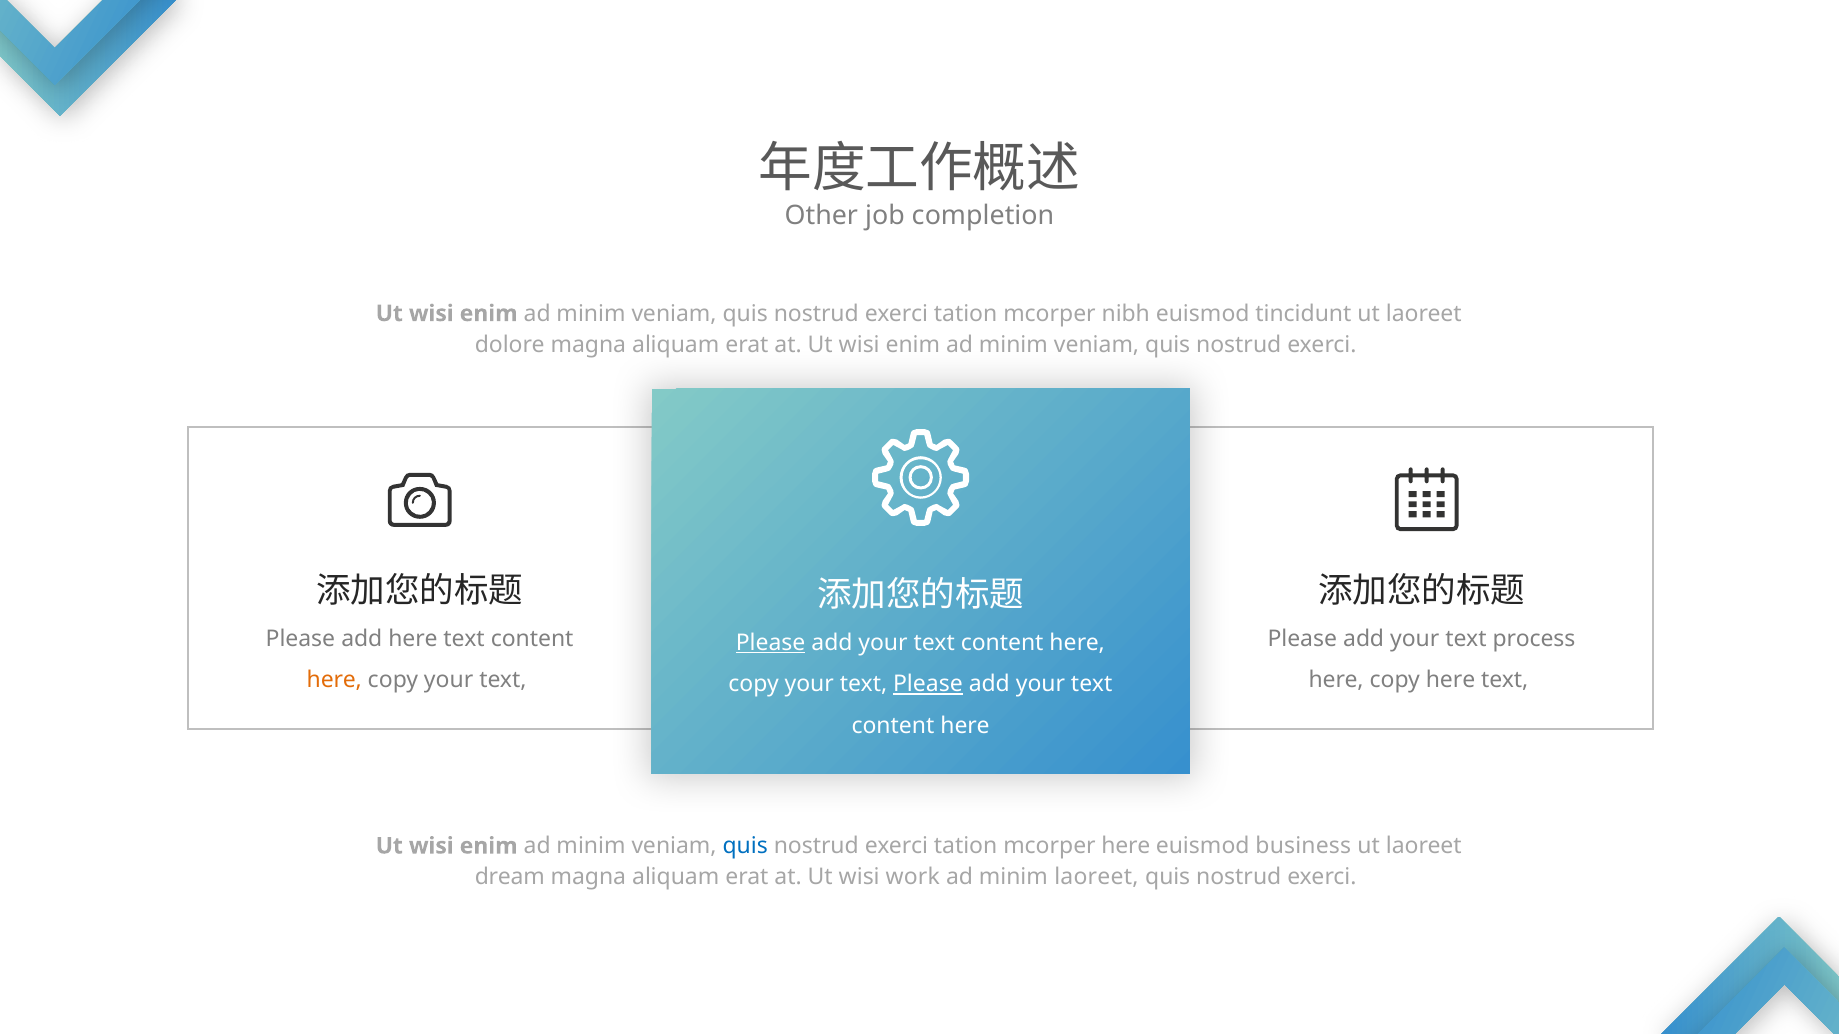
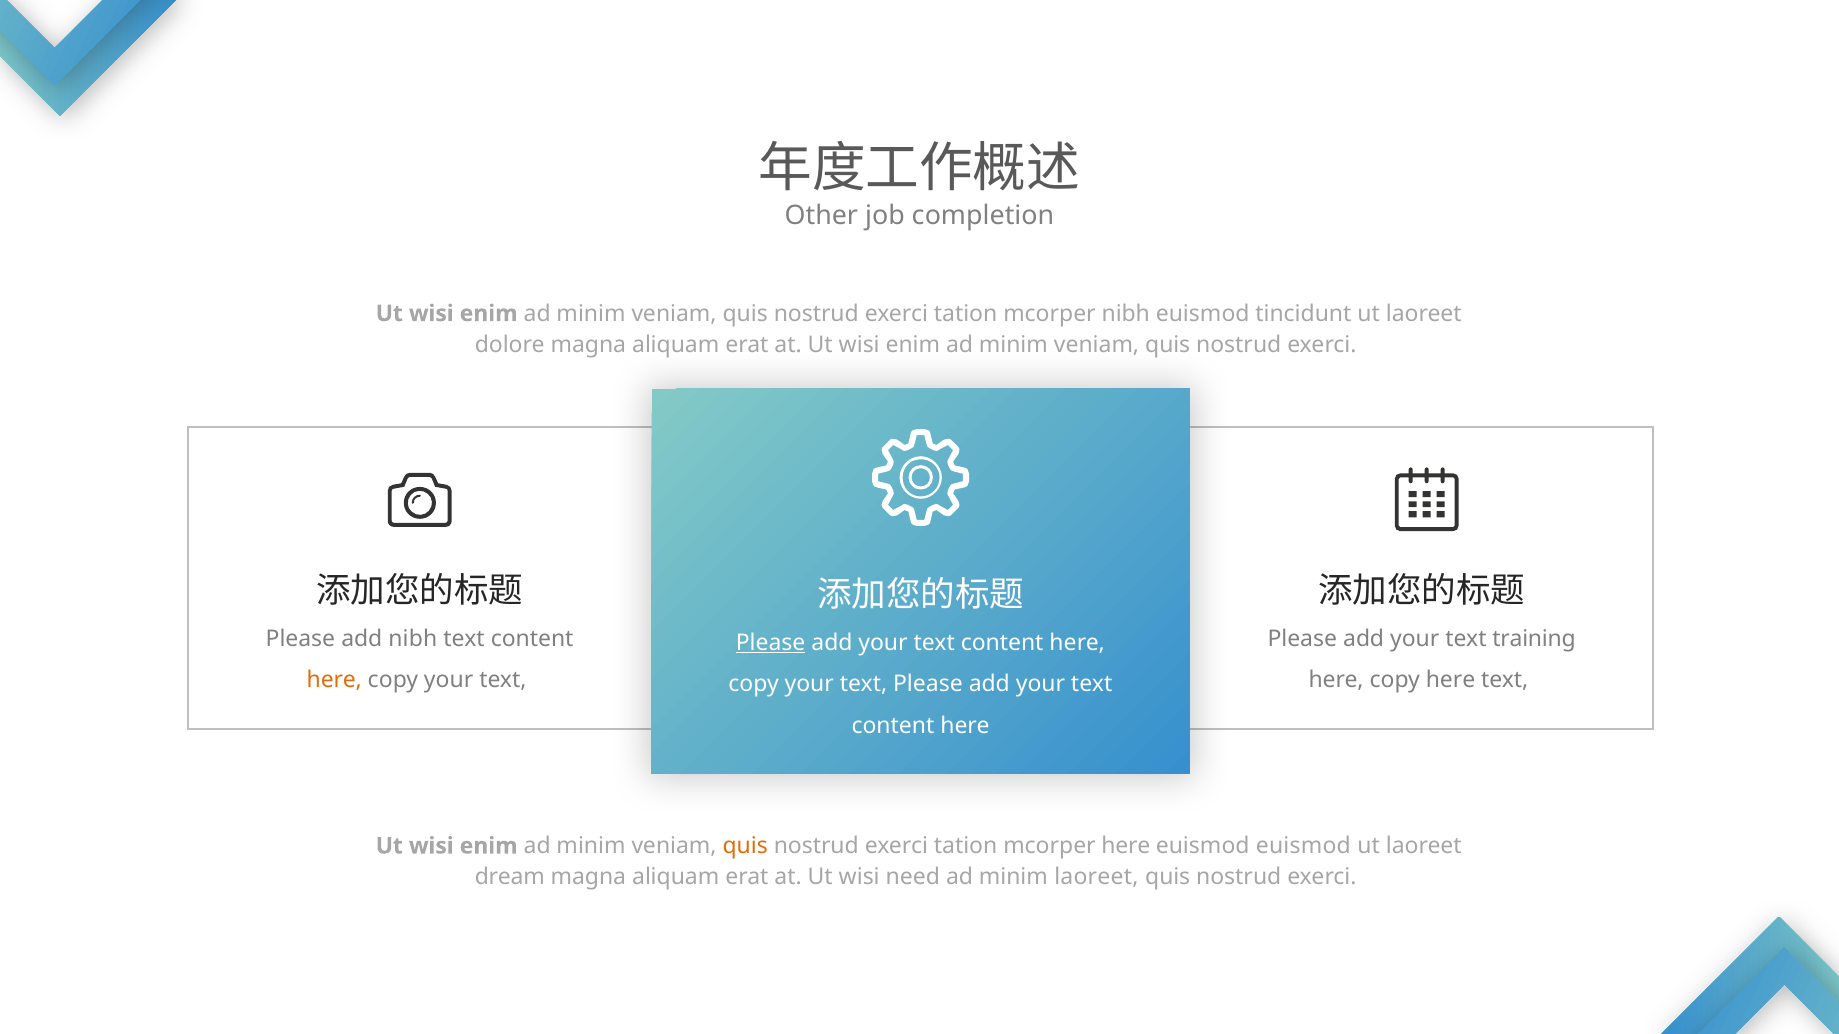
add here: here -> nibh (413, 639)
process: process -> training (1534, 639)
Please underline: present -> none (928, 684)
quis colour: blue -> orange (745, 846)
euismod business: business -> euismod (1303, 846)
work: work -> need (913, 878)
